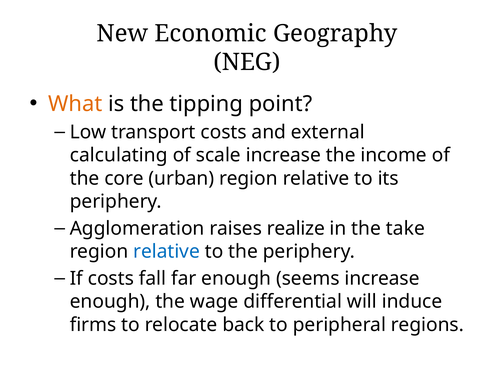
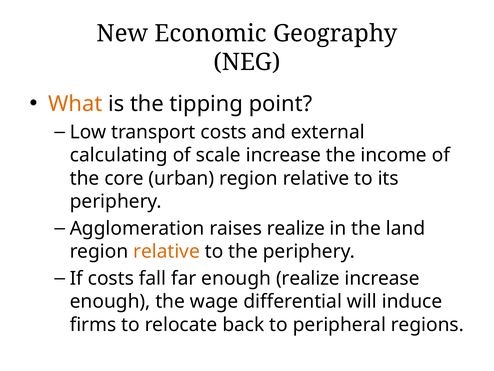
take: take -> land (406, 228)
relative colour: blue -> orange (167, 251)
enough seems: seems -> realize (308, 278)
